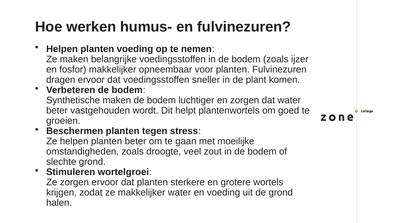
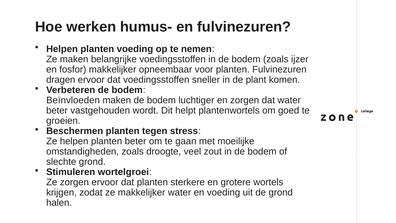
Synthetische: Synthetische -> Beïnvloeden (73, 100)
